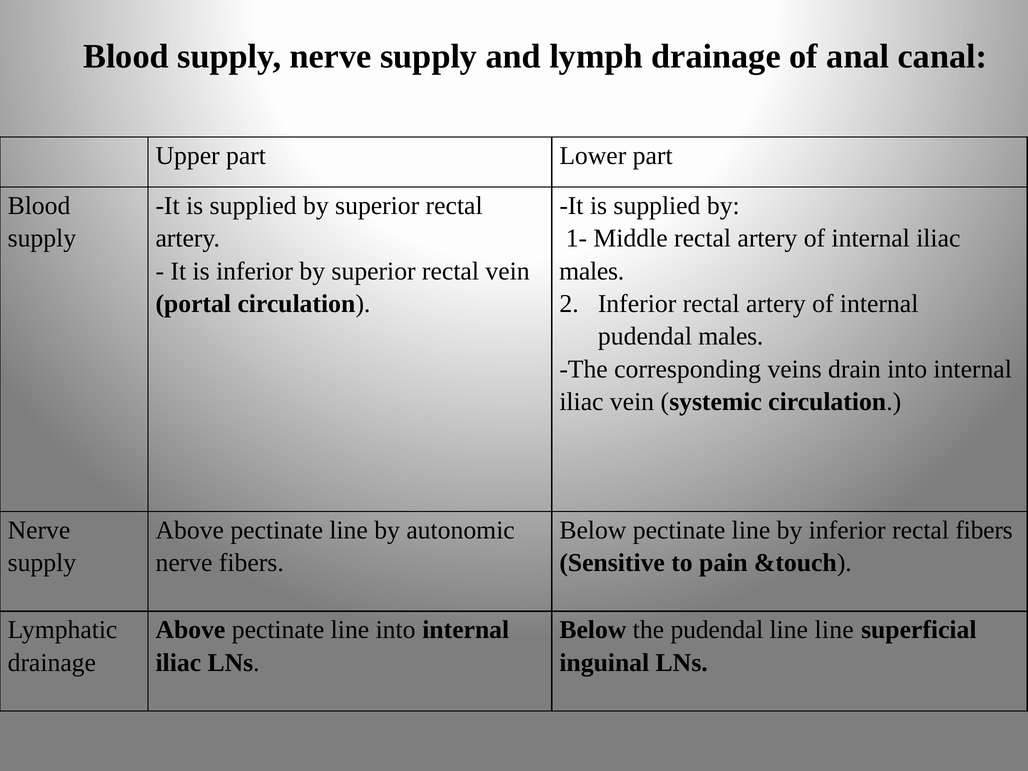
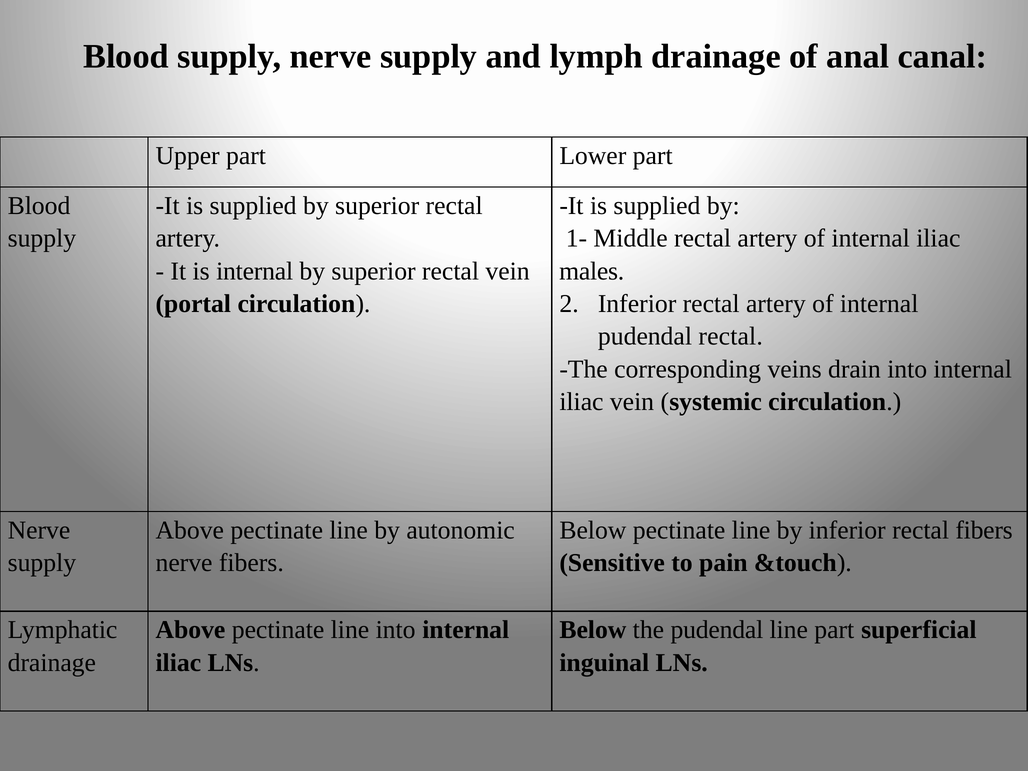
is inferior: inferior -> internal (255, 271)
pudendal males: males -> rectal (731, 337)
line line: line -> part (834, 630)
